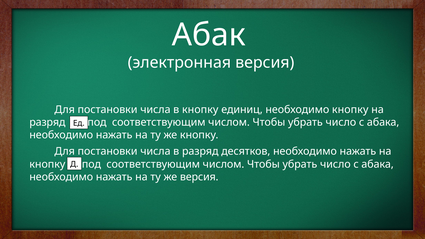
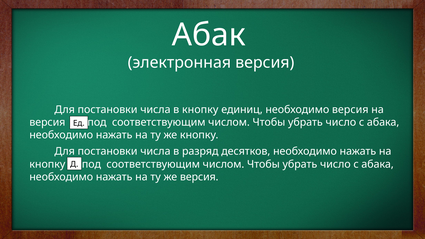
необходимо кнопку: кнопку -> версия (350, 110)
разряд: разряд -> версия (47, 122)
